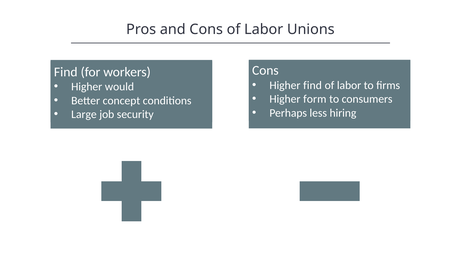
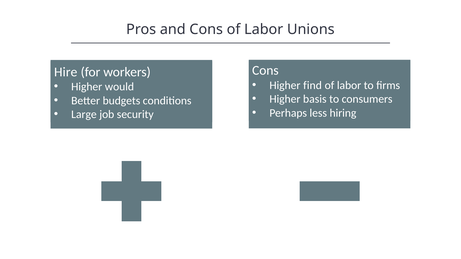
Find: Find -> Hire (66, 72)
form: form -> basis (315, 99)
concept: concept -> budgets (121, 101)
